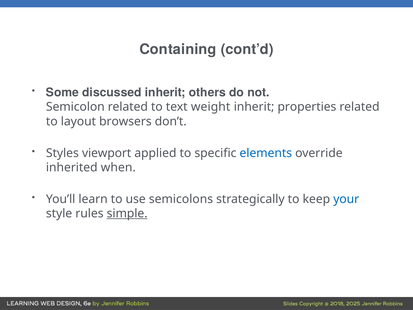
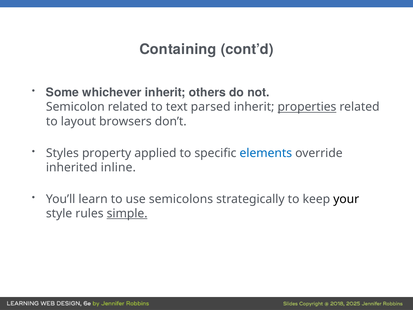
discussed: discussed -> whichever (112, 92)
weight: weight -> parsed (211, 107)
properties underline: none -> present (307, 107)
viewport: viewport -> property (107, 153)
when: when -> inline (118, 167)
your colour: blue -> black (346, 199)
